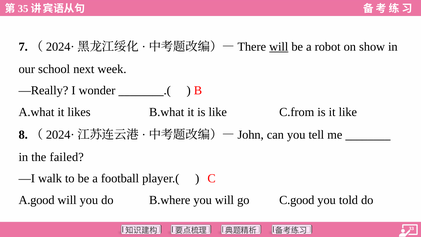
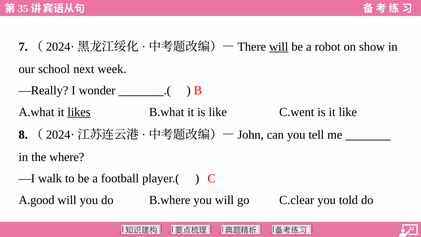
likes underline: none -> present (79, 112)
C.from: C.from -> C.went (297, 112)
failed: failed -> where (67, 157)
C.good: C.good -> C.clear (297, 200)
